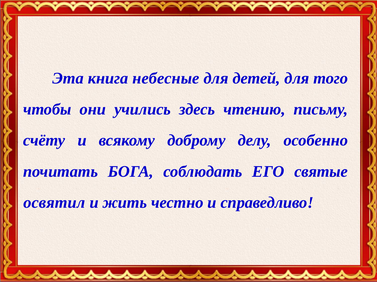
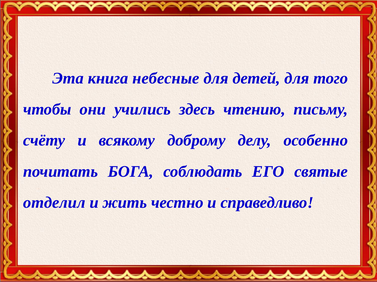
освятил: освятил -> отделил (54, 203)
